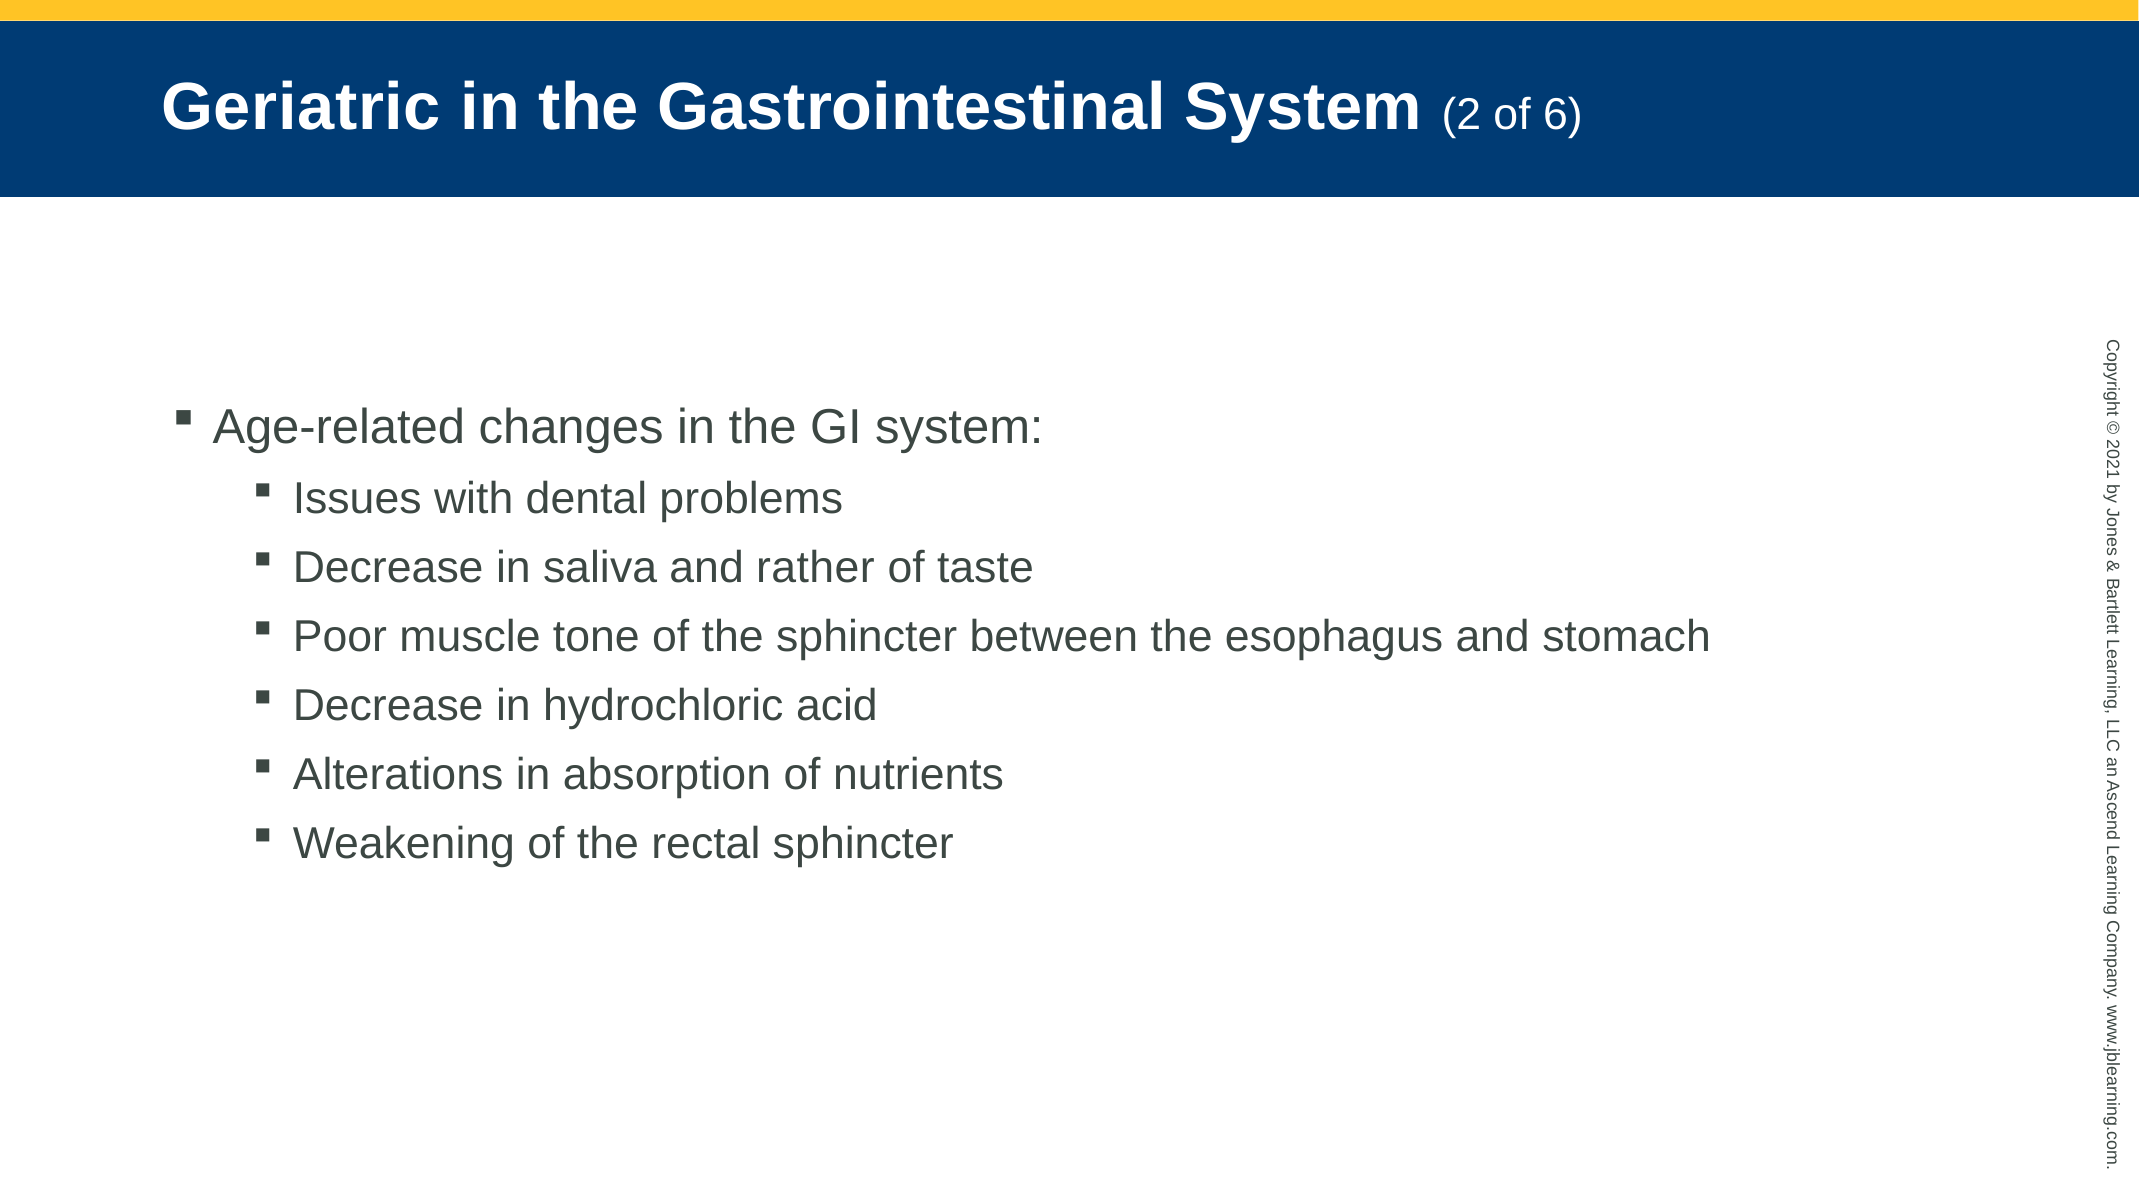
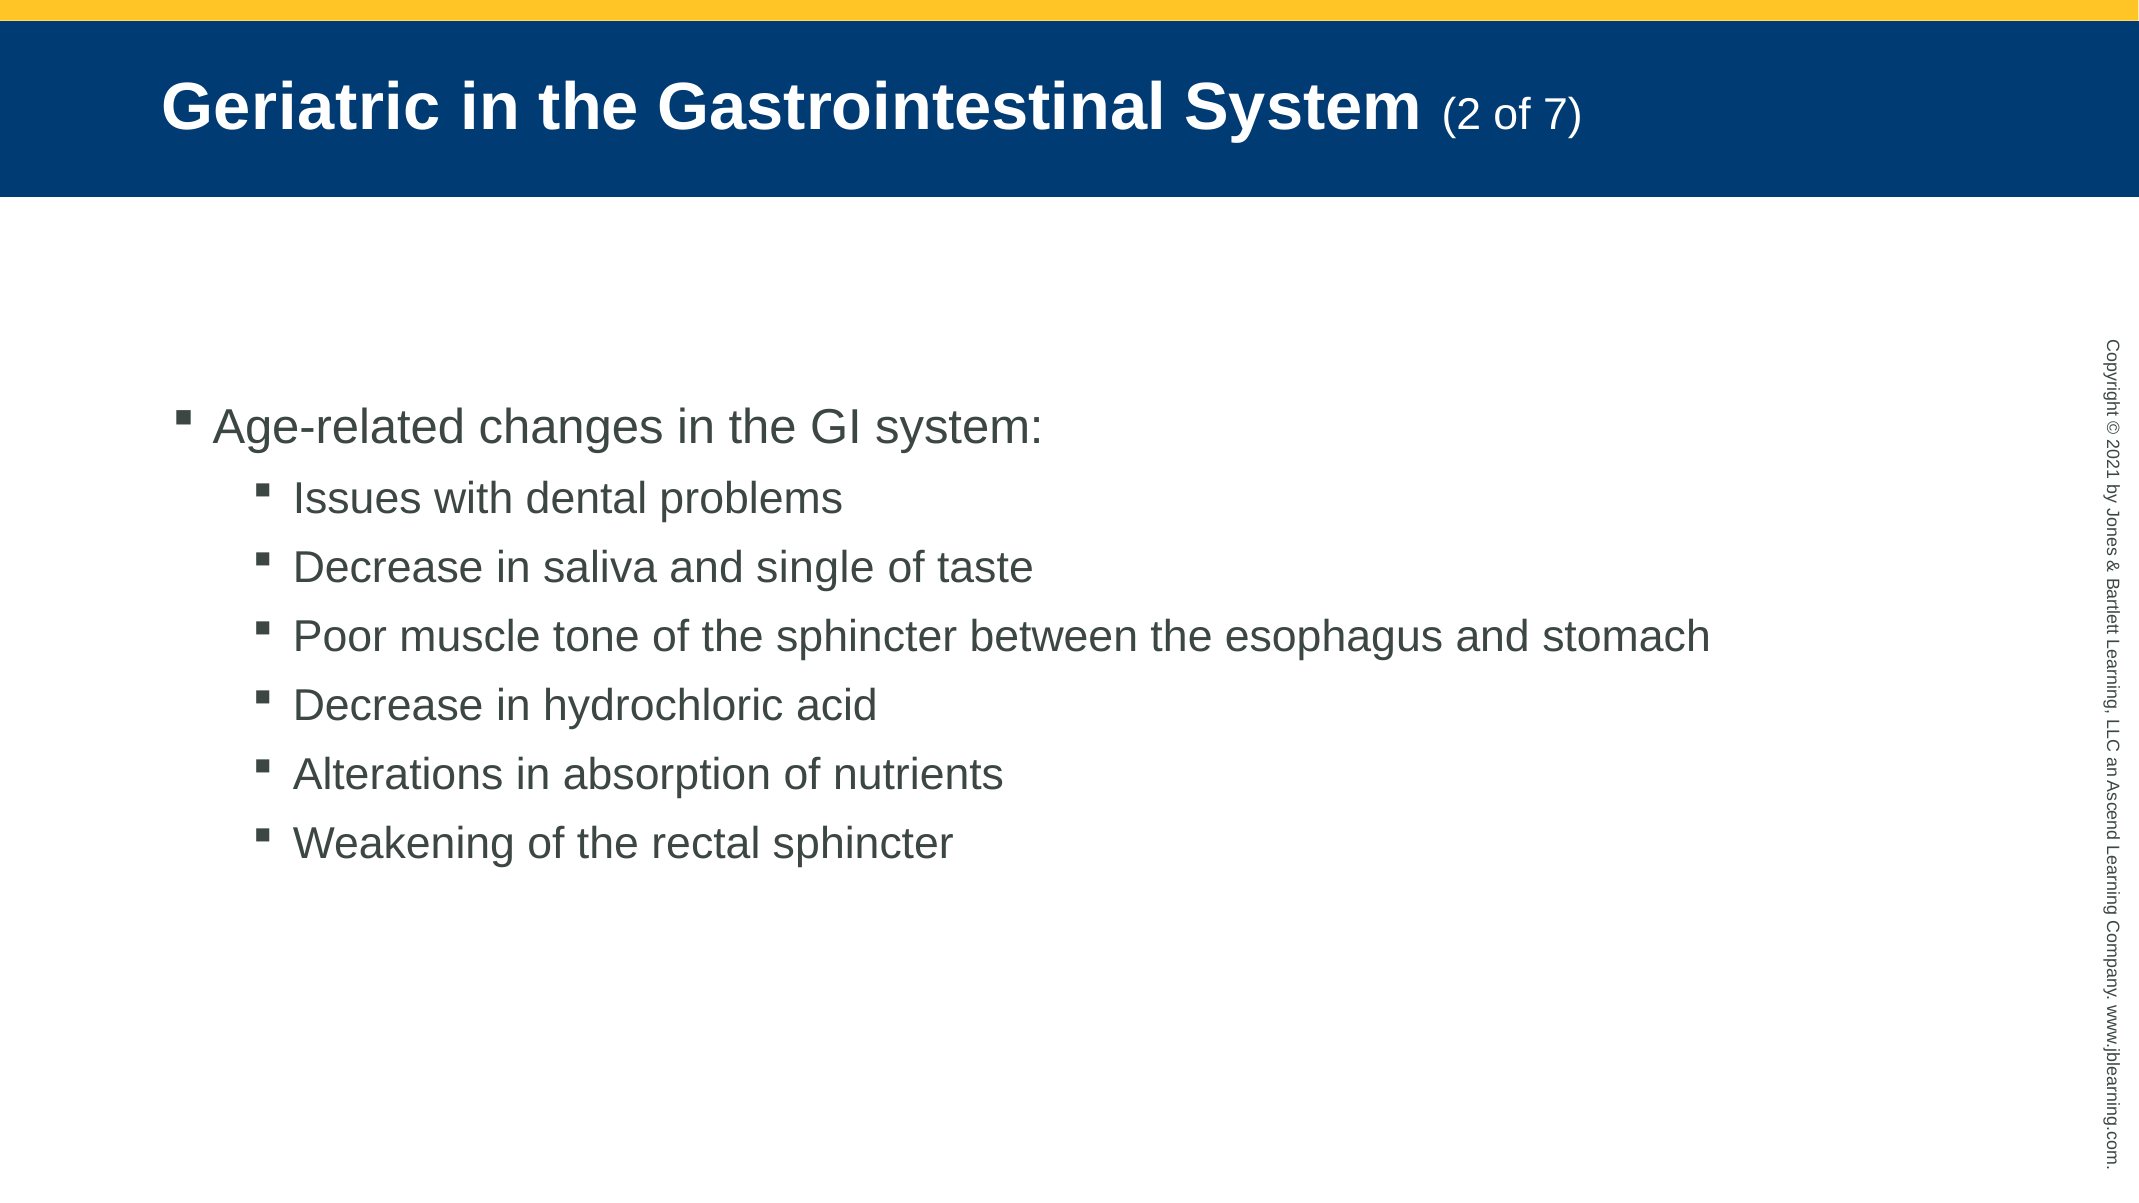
6: 6 -> 7 (1563, 115)
rather: rather -> single (815, 568)
